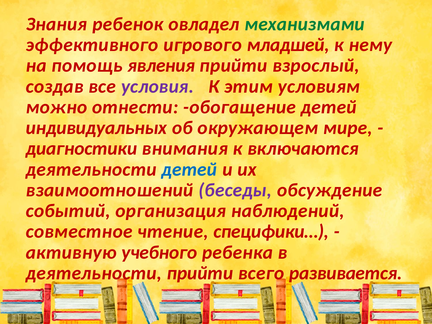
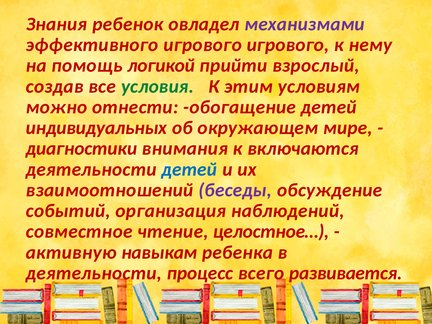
механизмами colour: green -> purple (305, 24)
игрового младшей: младшей -> игрового (288, 45)
явления: явления -> логикой (161, 66)
условия colour: purple -> green (157, 86)
специфики…: специфики… -> целостное… (271, 232)
учебного: учебного -> навыкам (159, 252)
деятельности прийти: прийти -> процесс (200, 273)
